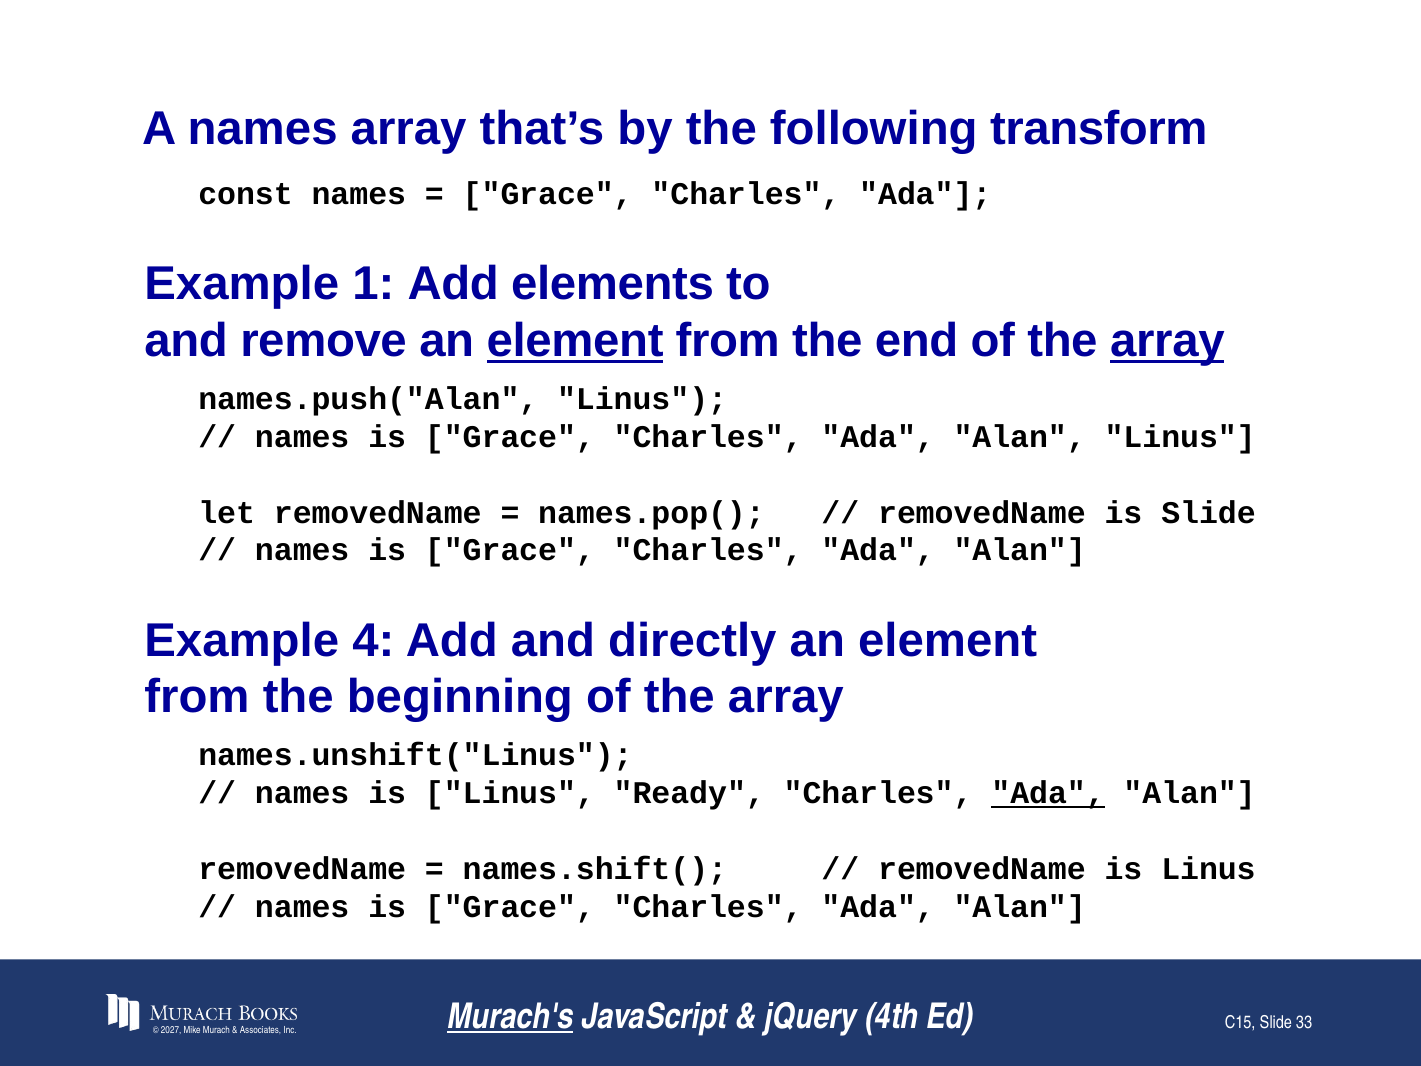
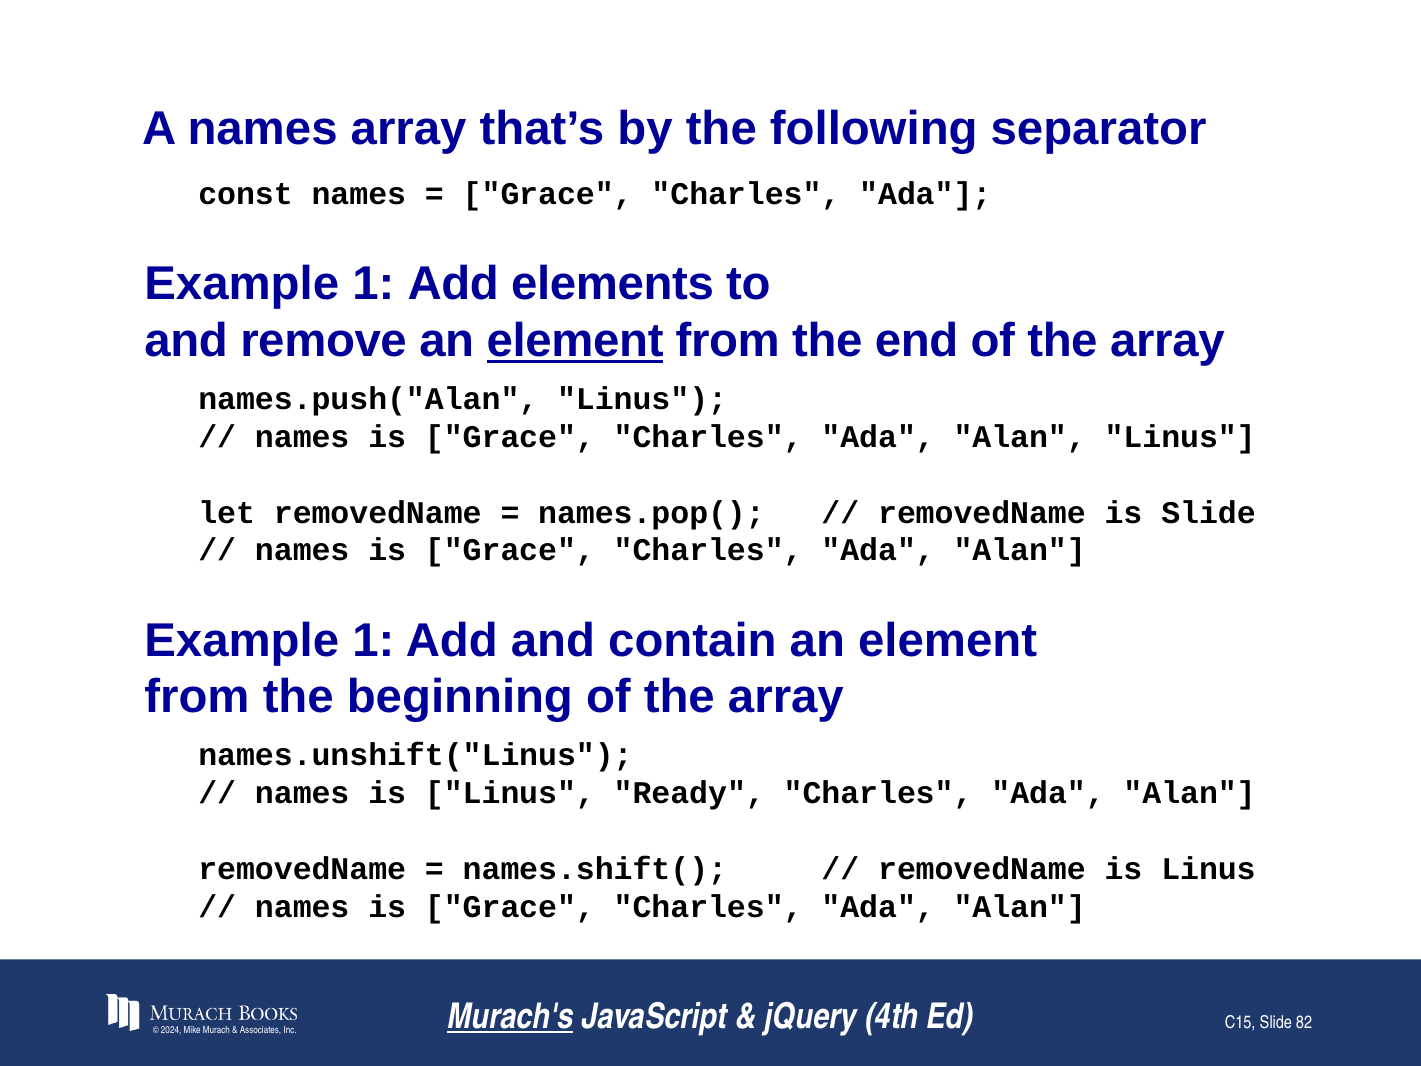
transform: transform -> separator (1099, 129)
array underline: present -> none (1167, 341)
4: 4 -> 1 (373, 640)
directly: directly -> contain (692, 640)
Ada underline: present -> none (1048, 793)
2027: 2027 -> 2024 (171, 1030)
33: 33 -> 82 (1304, 1022)
